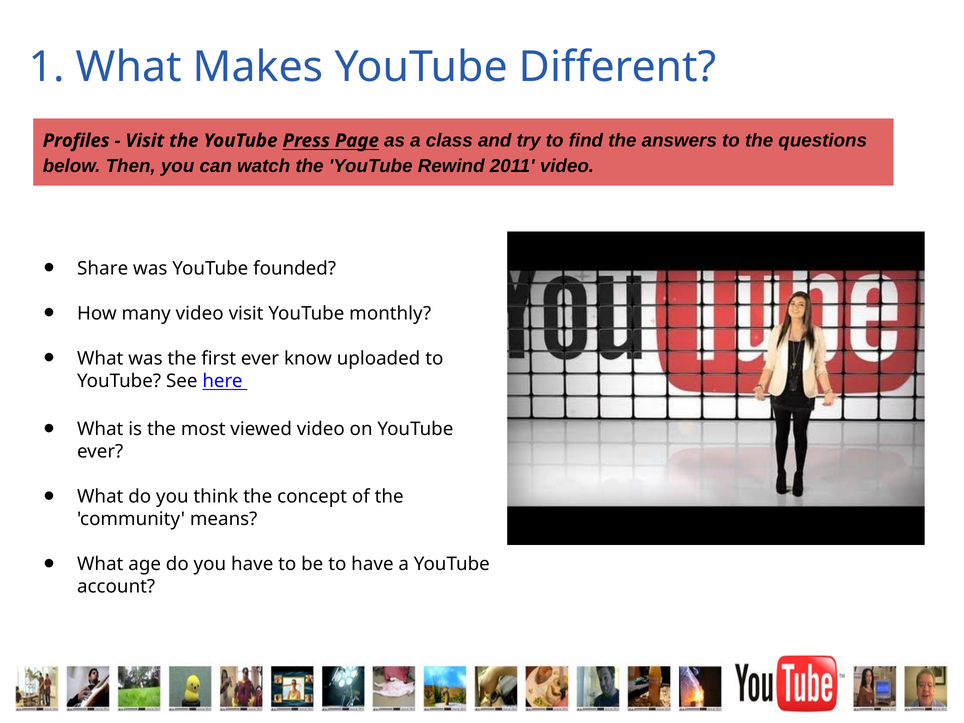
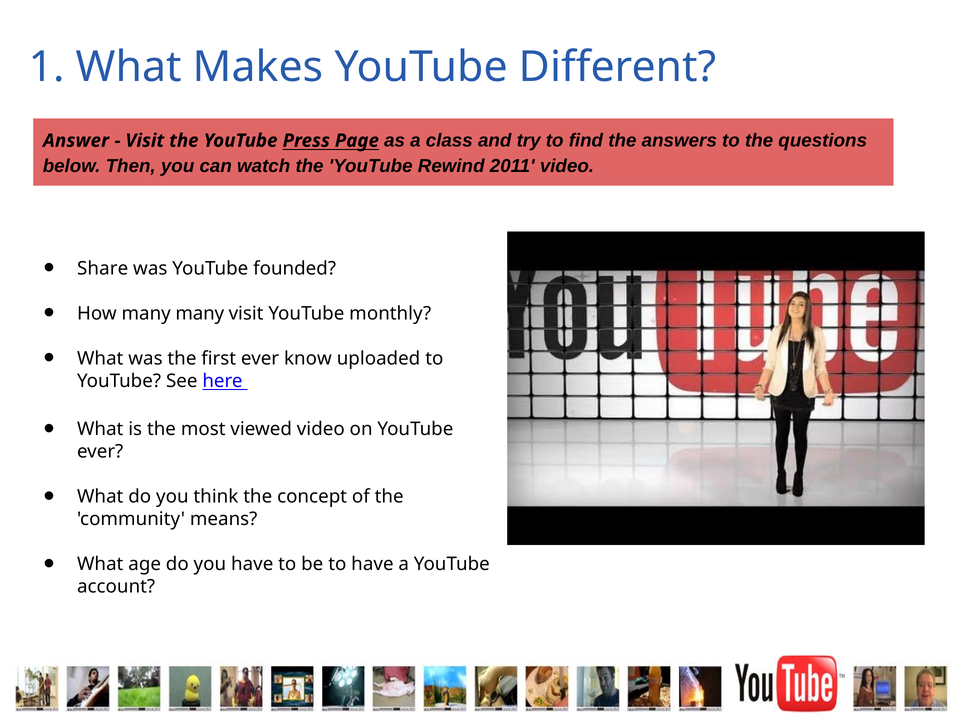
Profiles: Profiles -> Answer (76, 141)
many video: video -> many (200, 313)
